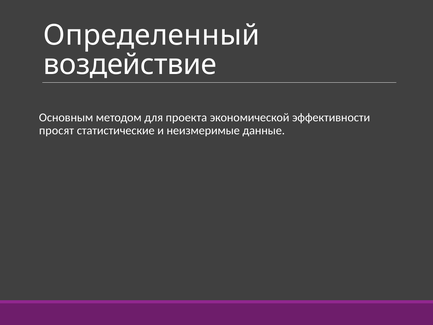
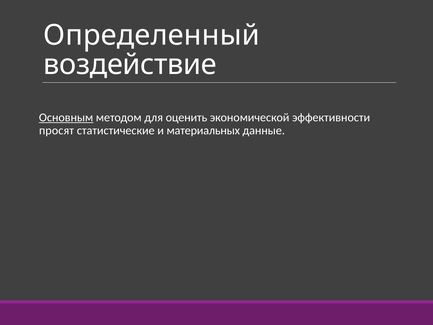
Основным underline: none -> present (66, 117)
проекта: проекта -> оценить (186, 117)
неизмеримые: неизмеримые -> материальных (203, 130)
